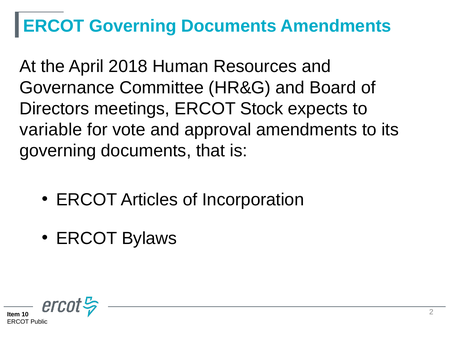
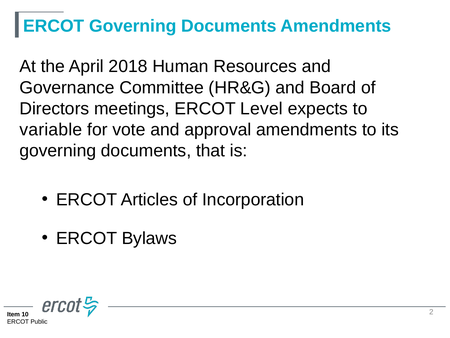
Stock: Stock -> Level (262, 108)
